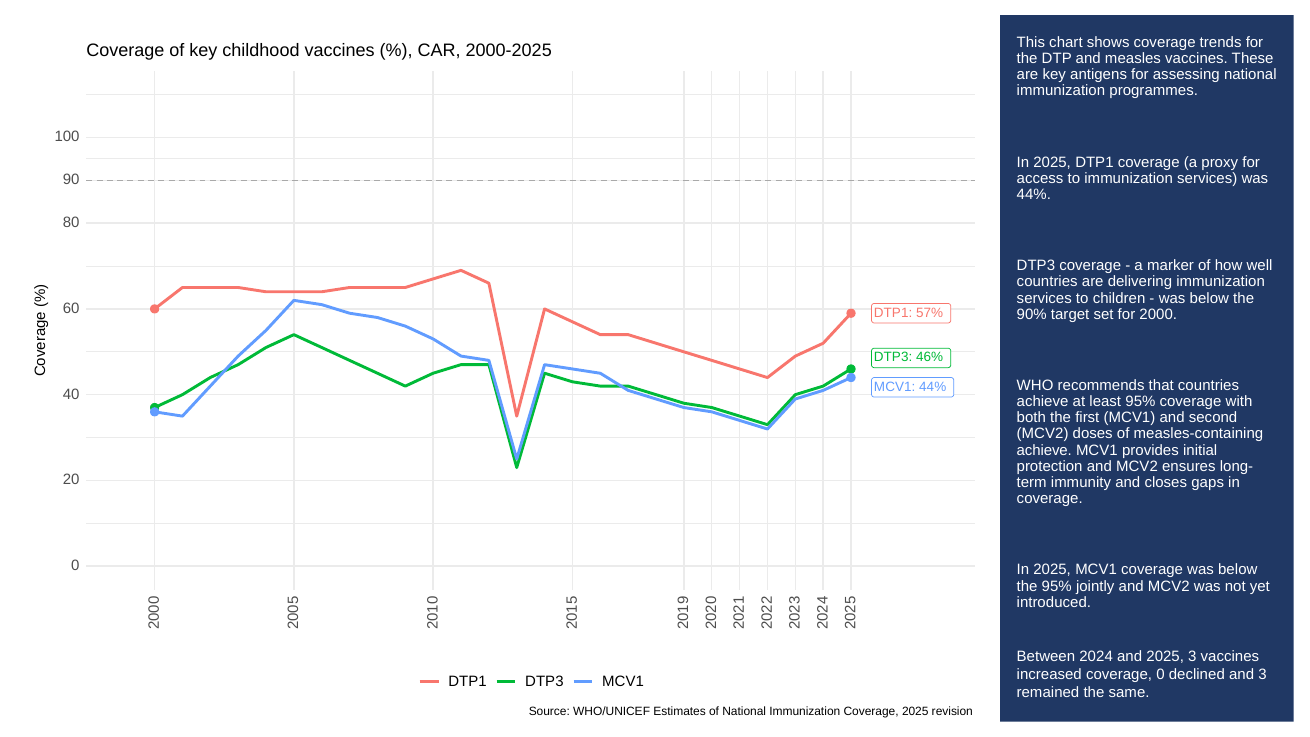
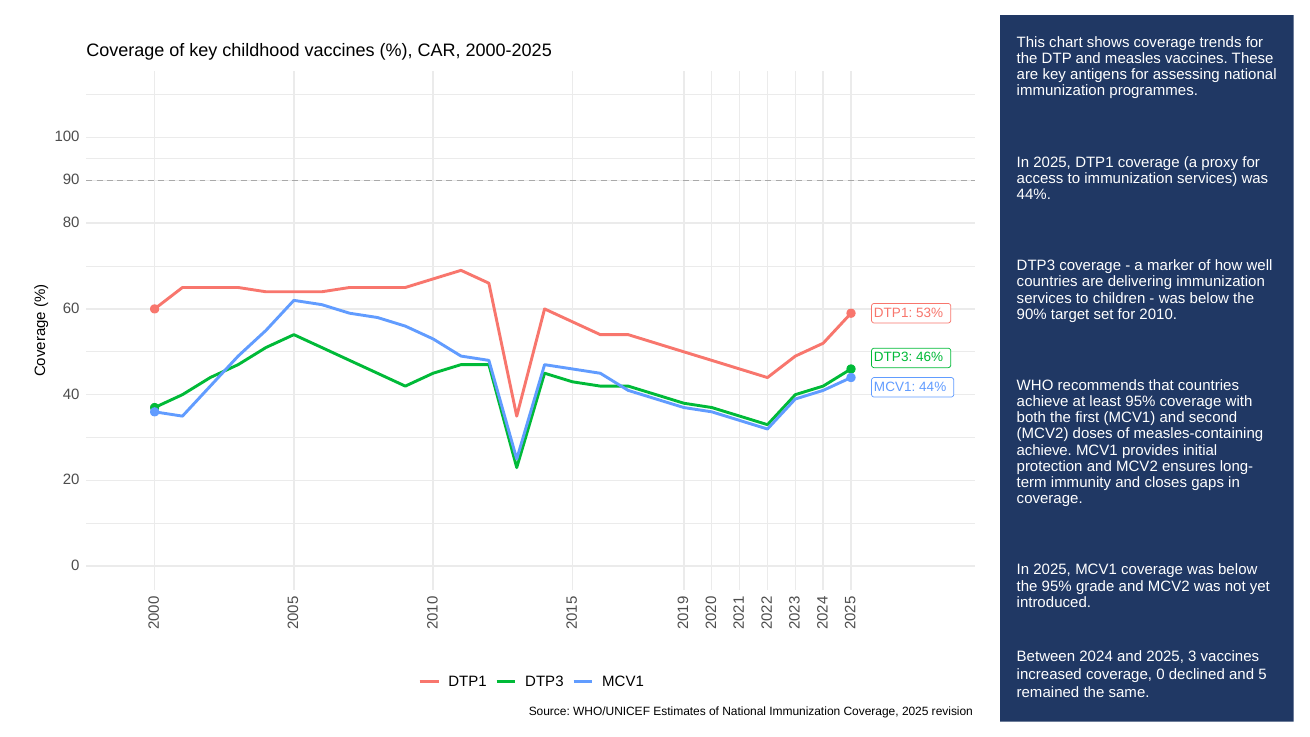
57%: 57% -> 53% (930, 313)
2000: 2000 -> 2010 (1158, 314)
jointly: jointly -> grade (1095, 586)
and 3: 3 -> 5 (1263, 674)
